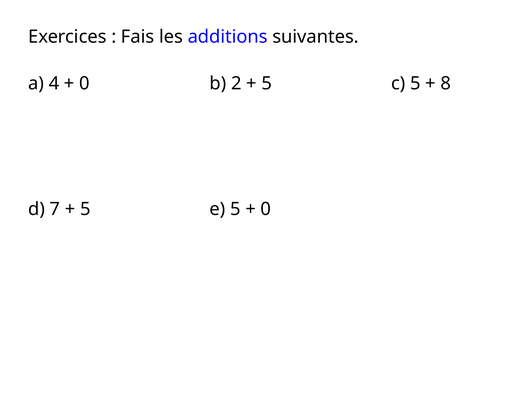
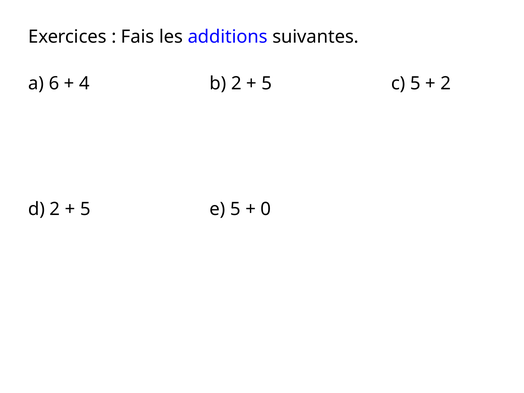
4: 4 -> 6 (54, 83)
0: 0 -> 4 (84, 83)
8: 8 -> 2 (446, 83)
d 7: 7 -> 2 (55, 209)
